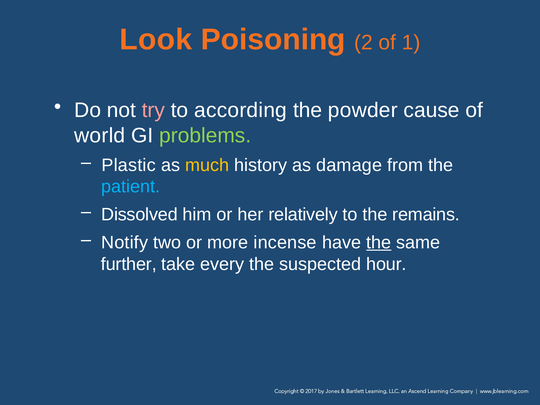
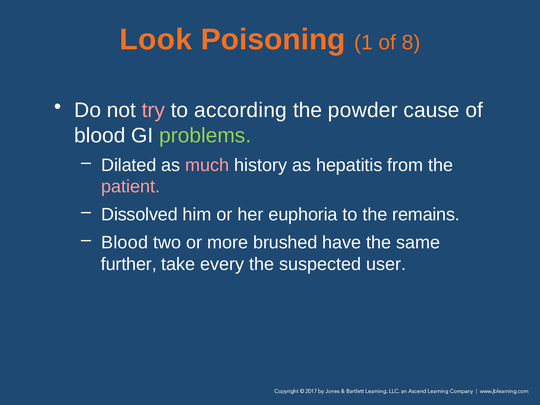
2: 2 -> 1 (363, 43)
1: 1 -> 8 (411, 43)
world: world -> blood (100, 136)
Plastic: Plastic -> Dilated (129, 165)
much colour: yellow -> pink (207, 165)
damage: damage -> hepatitis (349, 165)
patient colour: light blue -> pink (131, 187)
relatively: relatively -> euphoria (303, 215)
Notify: Notify -> Blood (125, 242)
incense: incense -> brushed (285, 242)
the underline: present -> none (379, 242)
hour: hour -> user (386, 264)
